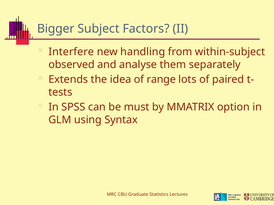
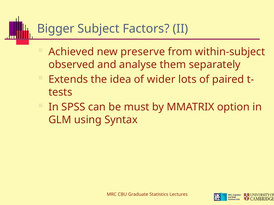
Interfere: Interfere -> Achieved (71, 52)
handling: handling -> preserve (143, 52)
range: range -> wider (161, 80)
